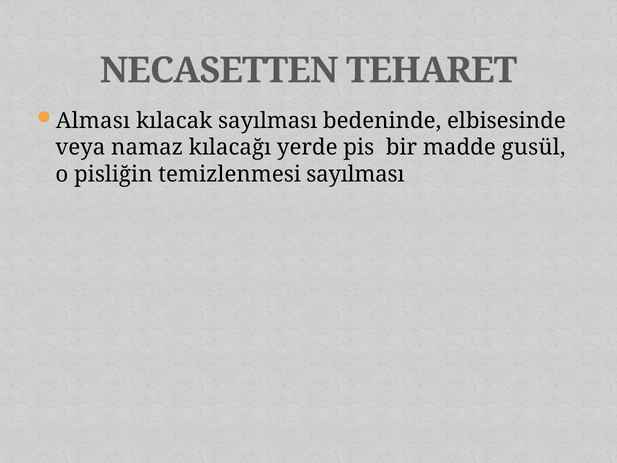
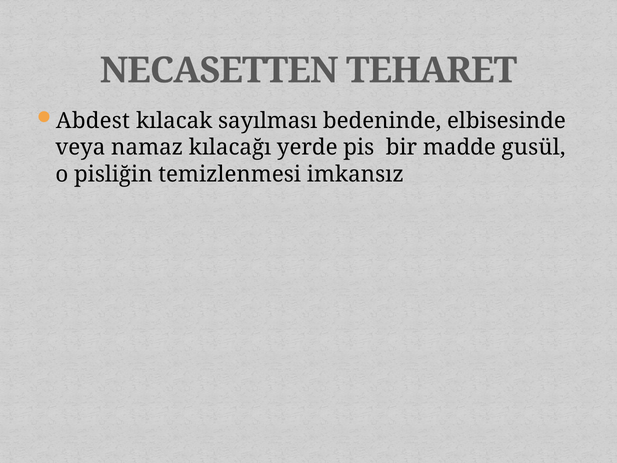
Alması: Alması -> Abdest (93, 121)
temizlenmesi sayılması: sayılması -> imkansız (355, 174)
